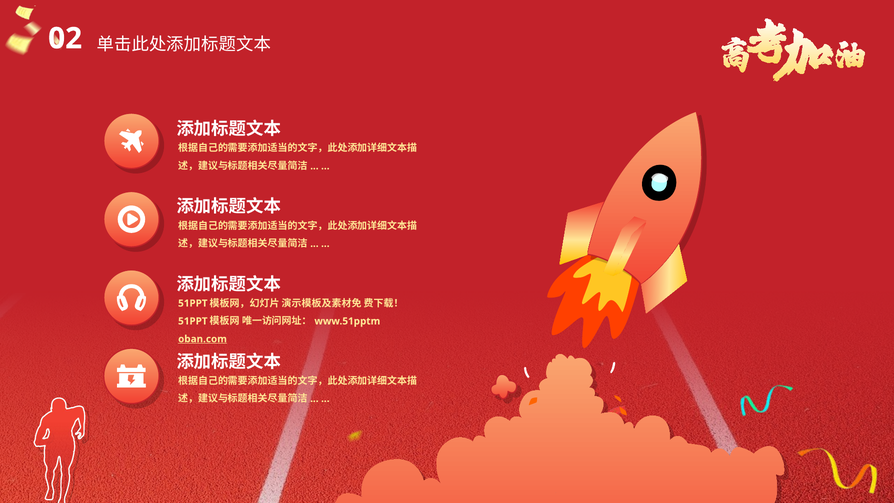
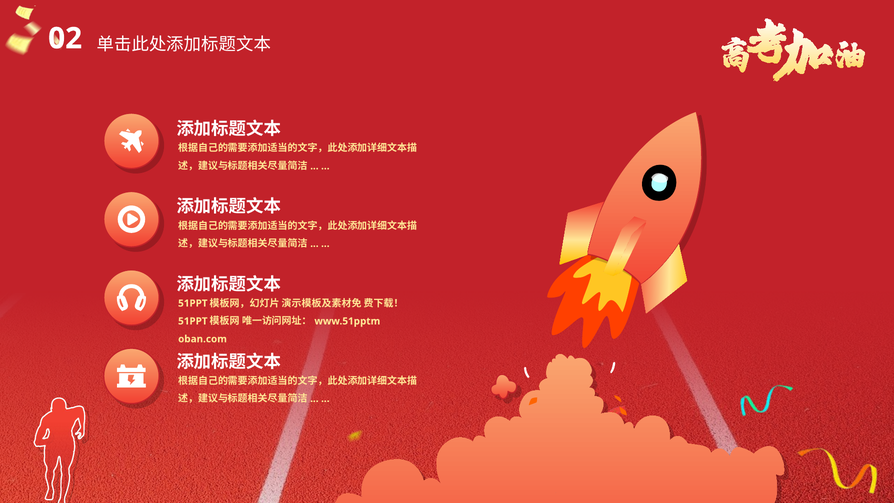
oban.com underline: present -> none (203, 339)
